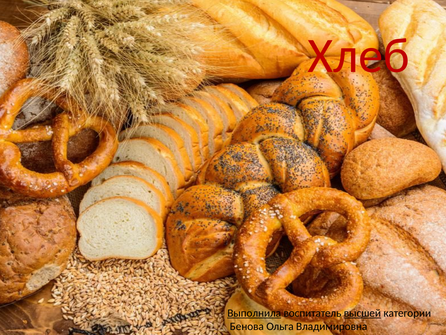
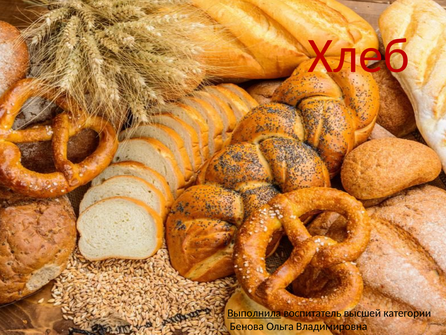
высшей underline: present -> none (362, 313)
